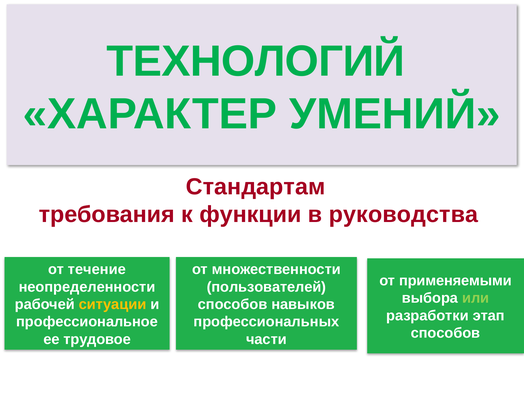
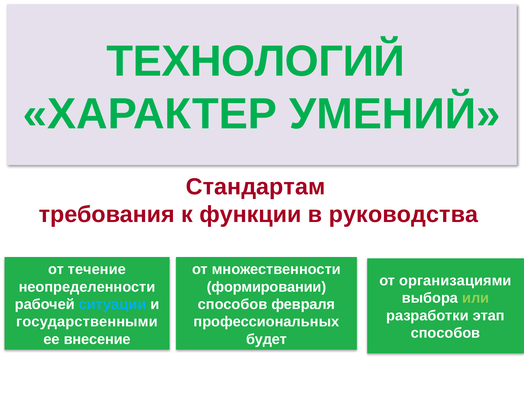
применяемыми: применяемыми -> организациями (455, 281)
пользователей: пользователей -> формировании (266, 287)
ситуации colour: yellow -> light blue (113, 304)
навыков: навыков -> февраля (303, 304)
профессиональное: профессиональное -> государственными (87, 322)
трудовое: трудовое -> внесение (97, 339)
части: части -> будет (266, 339)
